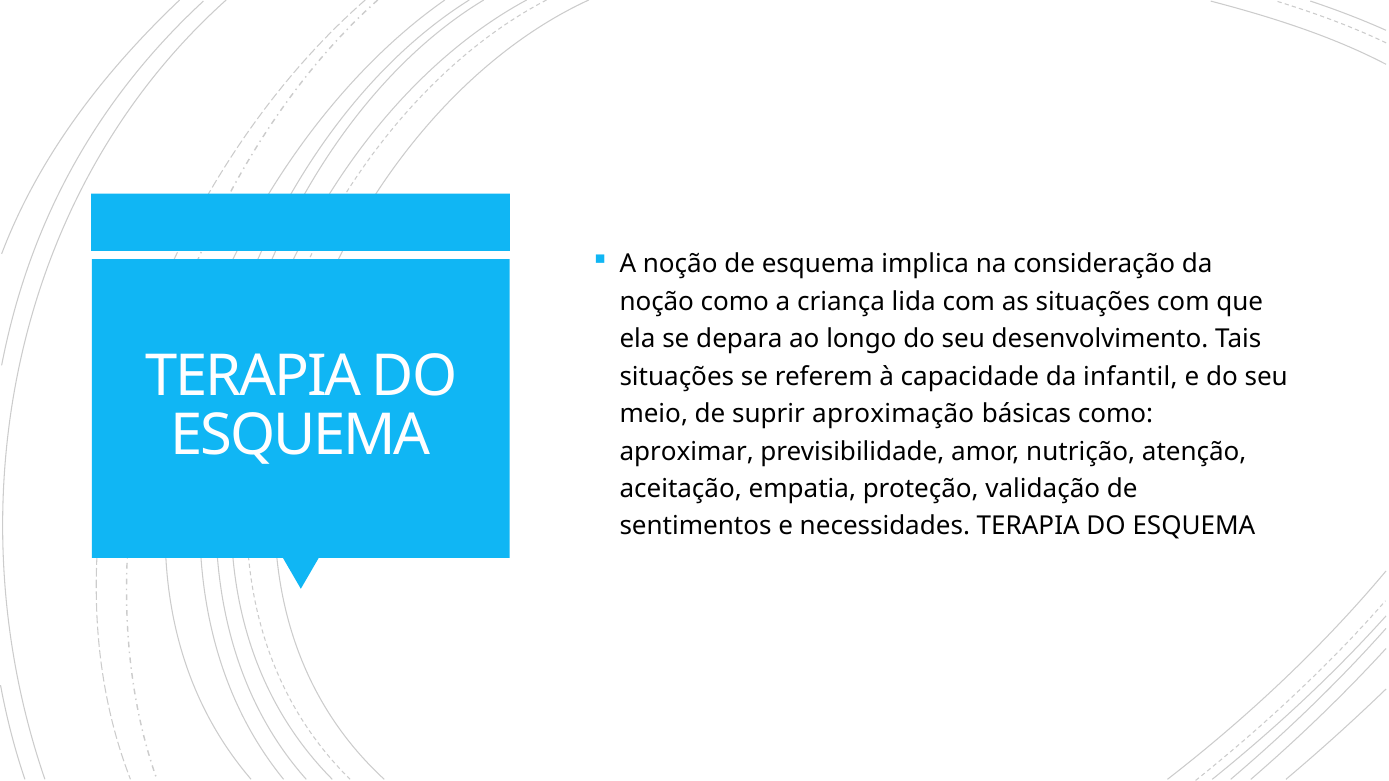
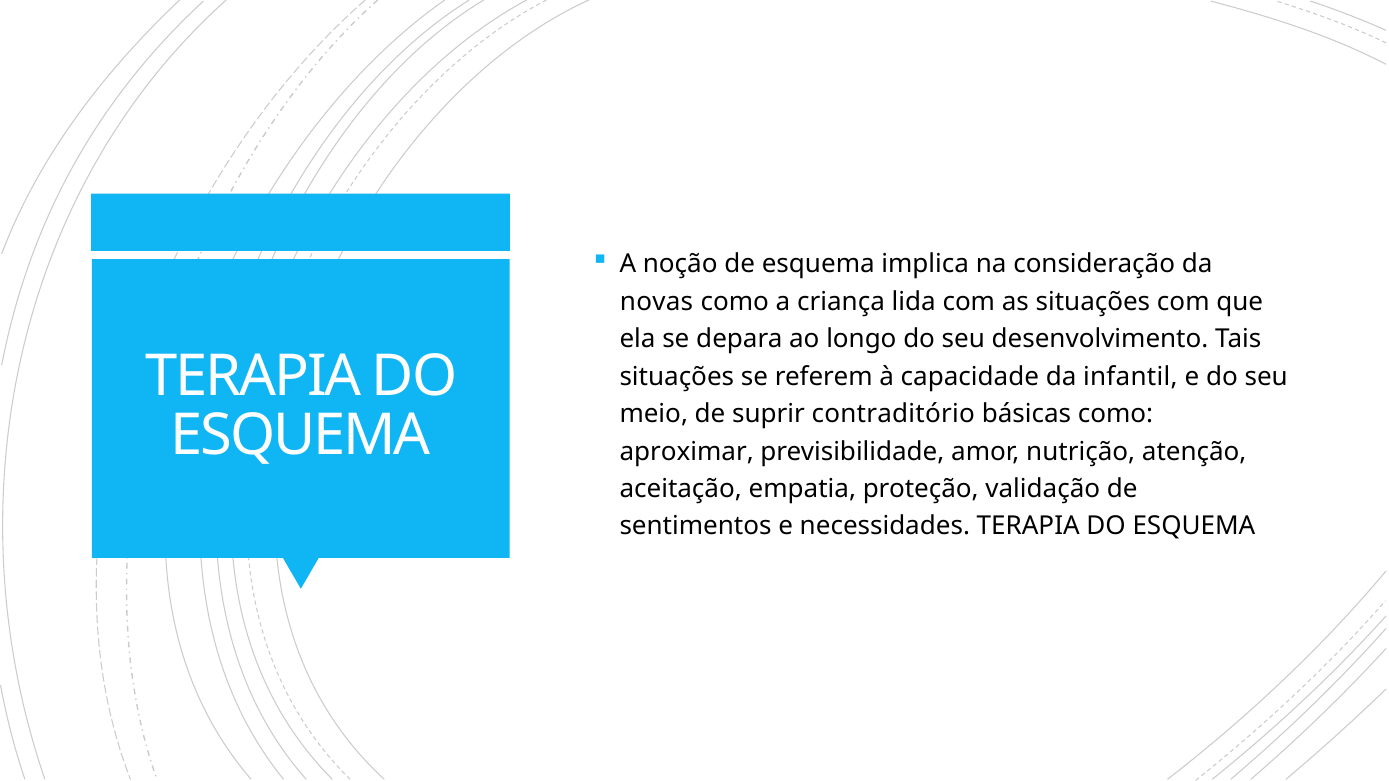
noção: noção -> novas (657, 302)
aproximação: aproximação -> contraditório (893, 414)
